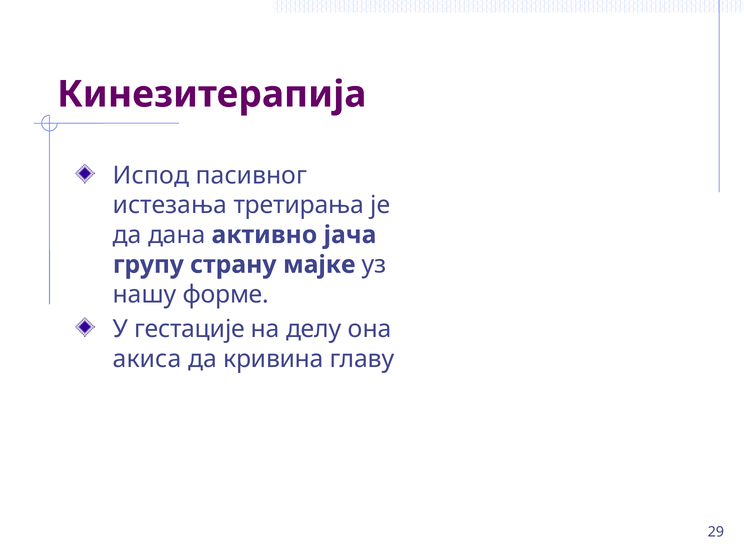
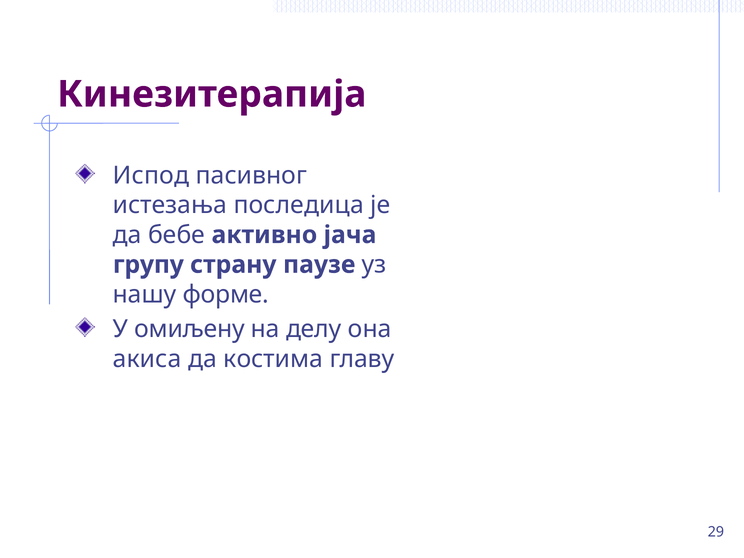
третирања: третирања -> последица (299, 205)
дана: дана -> бебе (177, 235)
мајке: мајке -> паузе (319, 265)
гестације: гестације -> омиљену (190, 329)
кривина: кривина -> костима (273, 359)
